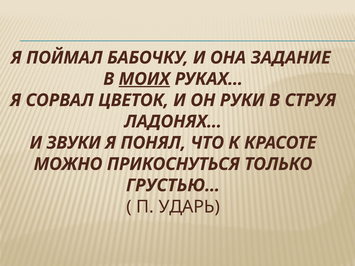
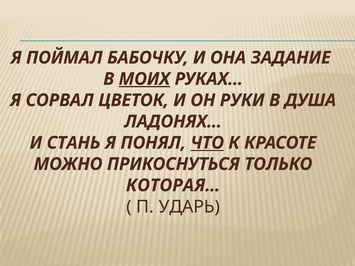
СТРУЯ: СТРУЯ -> ДУША (310, 100)
ЗВУКИ: ЗВУКИ -> СТАНЬ (73, 143)
ЧТО underline: none -> present (207, 143)
ГРУСТЬЮ…: ГРУСТЬЮ… -> КОТОРАЯ… (173, 186)
